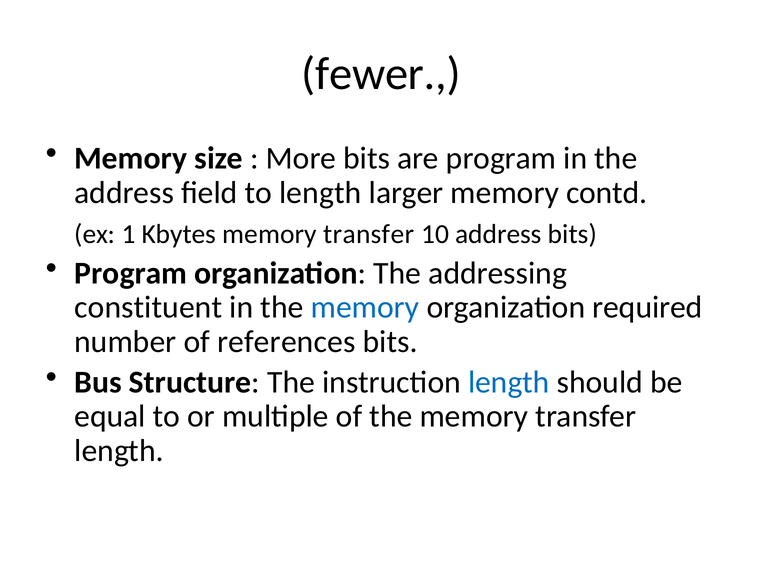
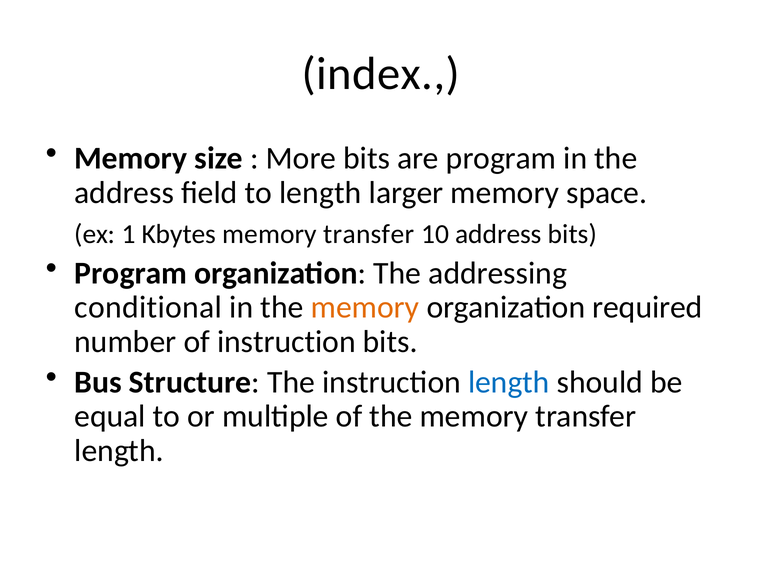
fewer: fewer -> index (381, 74)
contd: contd -> space (607, 193)
constituent: constituent -> conditional (148, 308)
memory colour: blue -> orange (365, 308)
of references: references -> instruction (286, 342)
